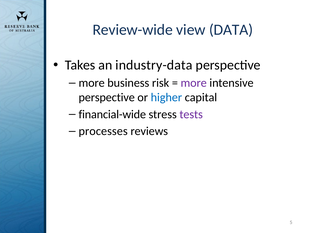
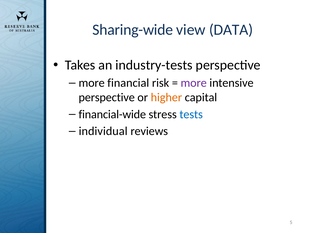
Review-wide: Review-wide -> Sharing-wide (133, 30)
industry-data: industry-data -> industry-tests (154, 65)
business: business -> financial (128, 83)
higher colour: blue -> orange (166, 98)
tests colour: purple -> blue (191, 114)
processes: processes -> individual (103, 131)
